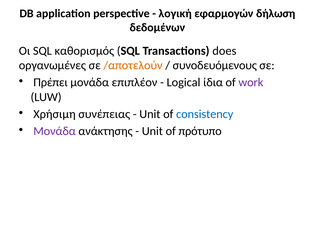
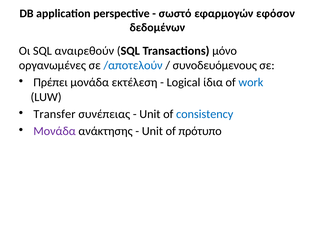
λογική: λογική -> σωστό (175, 13)
δήλωση: δήλωση -> εφόσον (276, 13)
καθορισμός: καθορισμός -> αναιρεθούν (84, 51)
does: does -> μόνο (225, 51)
/αποτελούν colour: orange -> blue (133, 66)
επιπλέον: επιπλέον -> εκτέλεση (135, 83)
work colour: purple -> blue (251, 83)
Χρήσιμη: Χρήσιμη -> Transfer (54, 114)
